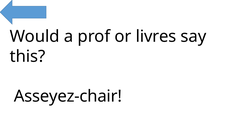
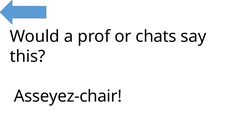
livres: livres -> chats (156, 36)
